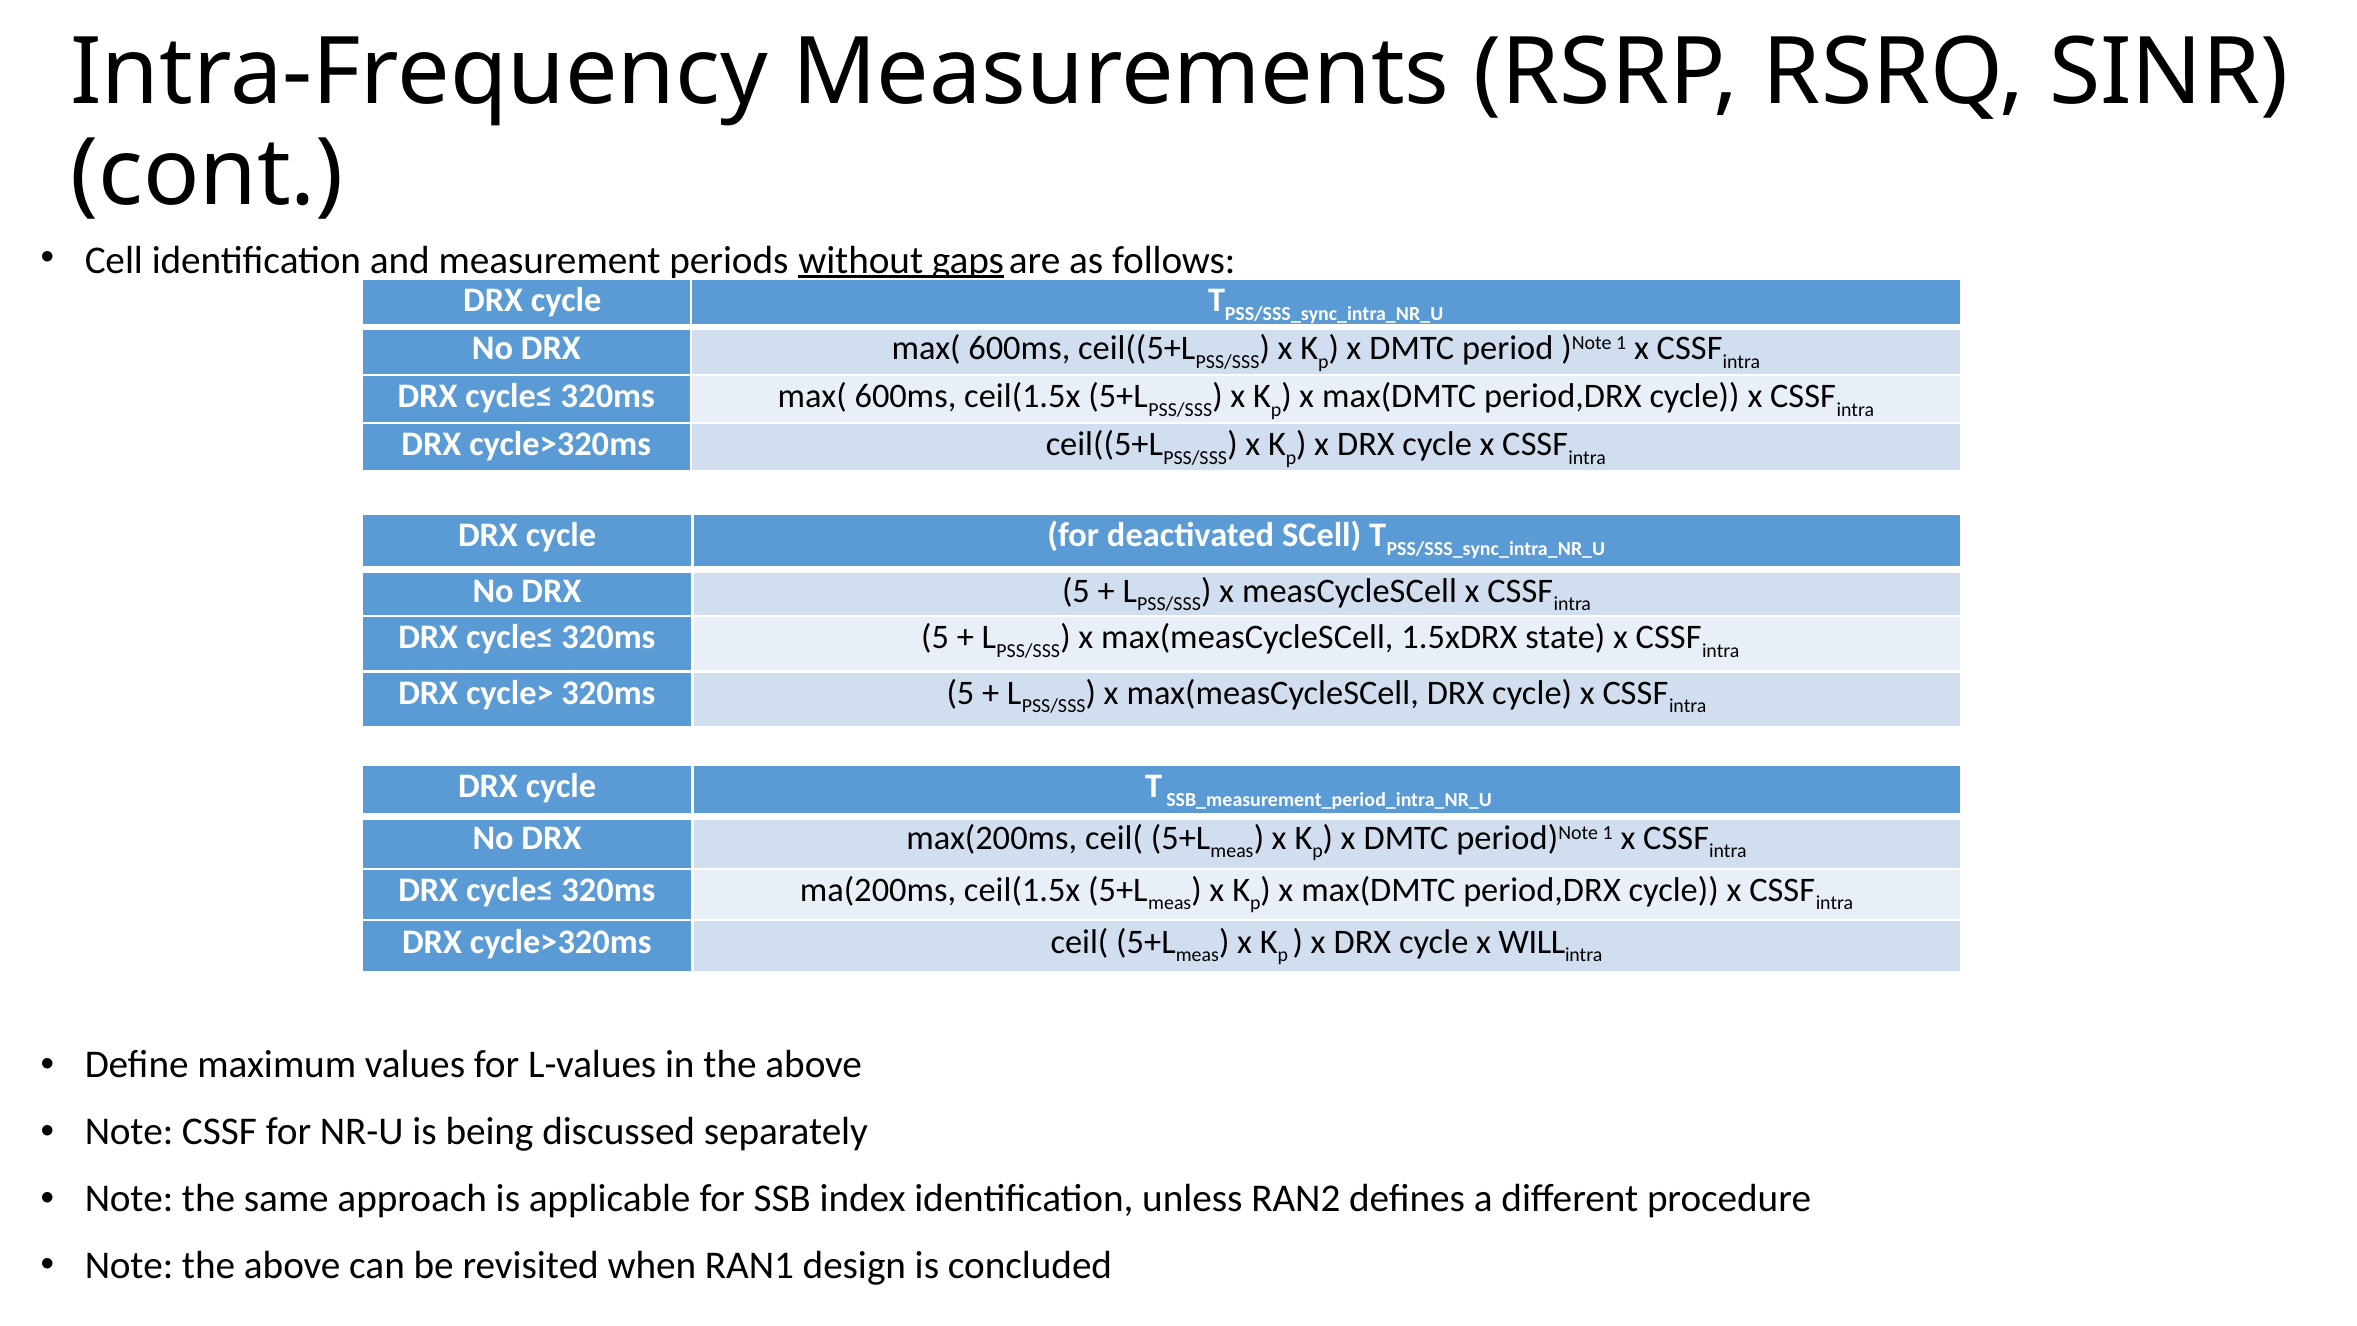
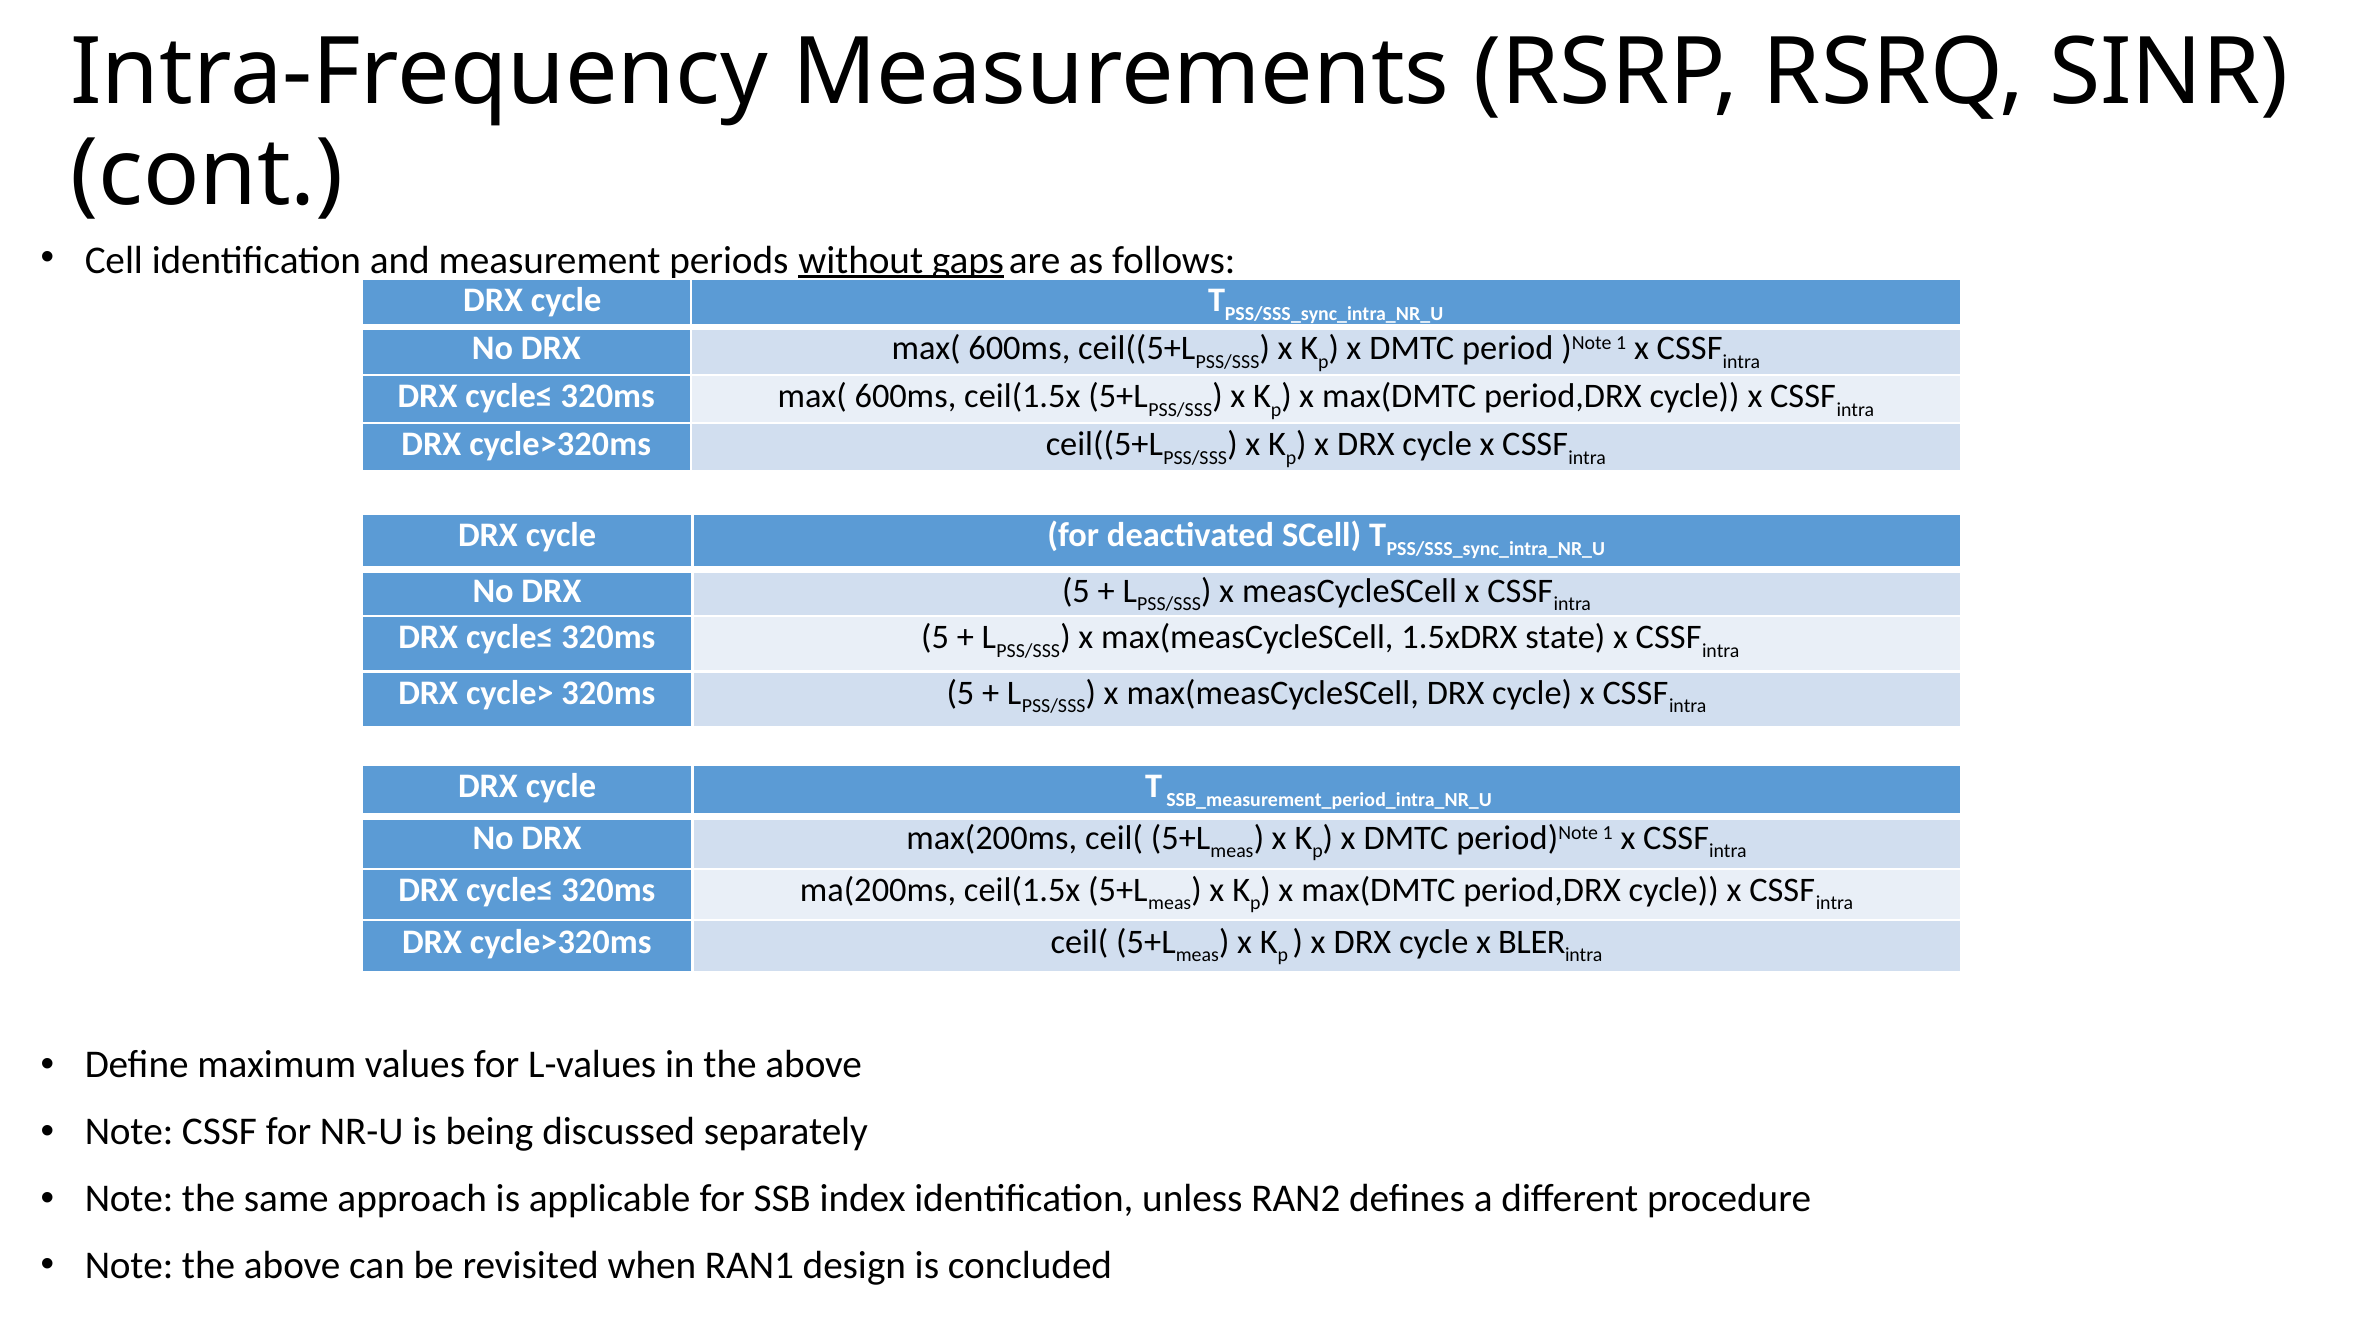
WILL: WILL -> BLER (1532, 942)
